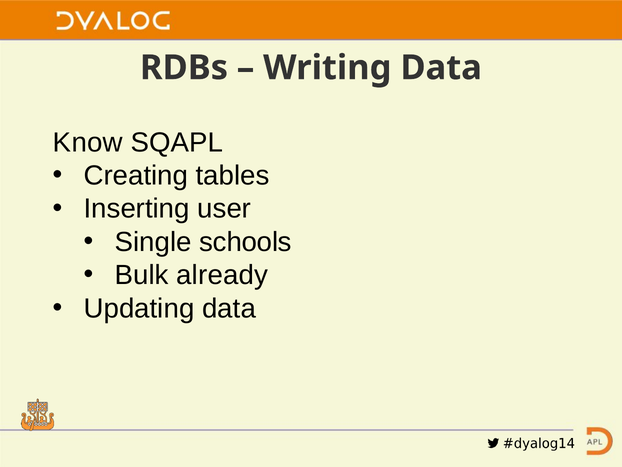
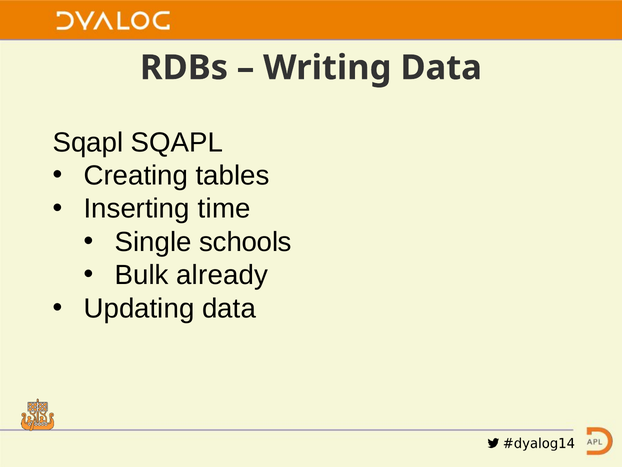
Know: Know -> Sqapl (88, 142)
user: user -> time (224, 209)
